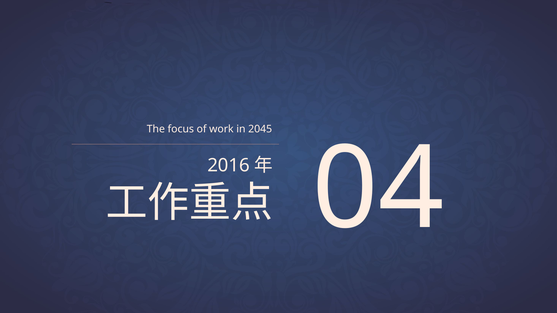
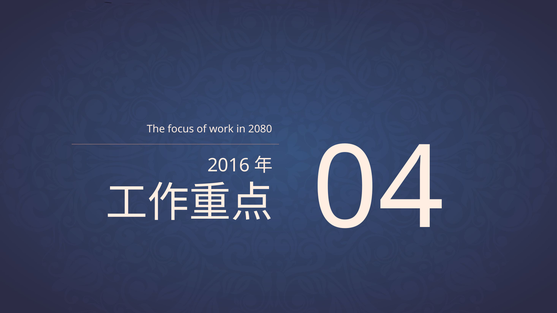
2045: 2045 -> 2080 (260, 129)
